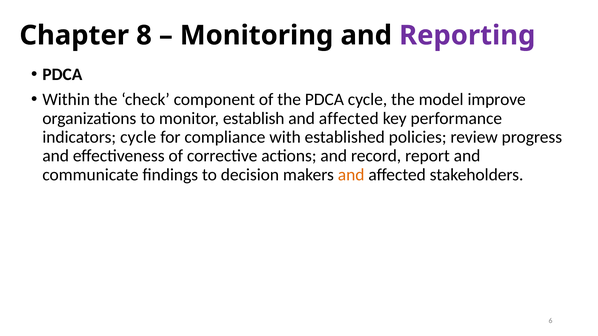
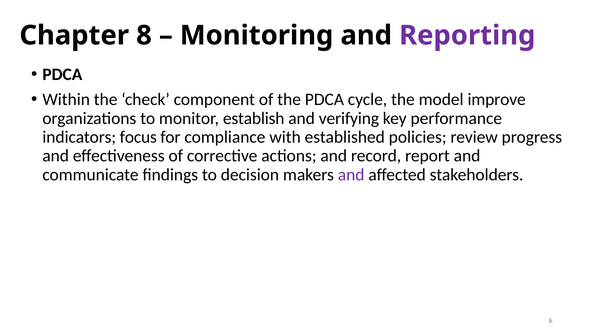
affected: affected -> verifying (349, 118)
indicators cycle: cycle -> focus (138, 137)
and colour: orange -> purple (351, 175)
